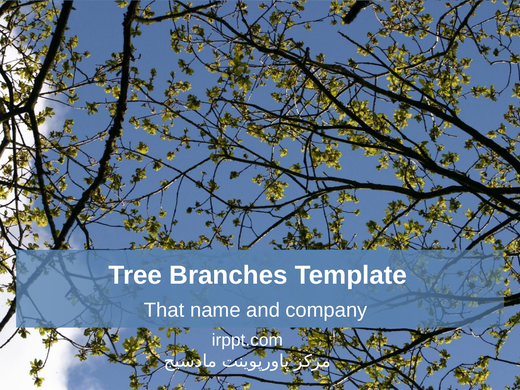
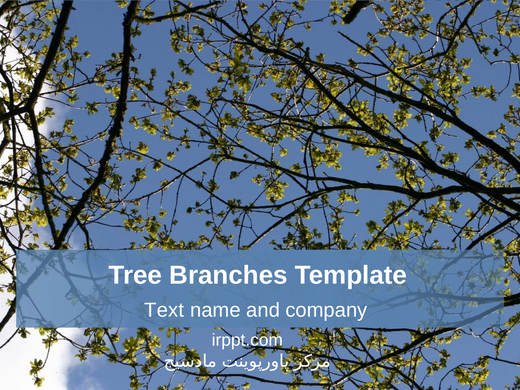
That: That -> Text (164, 310)
